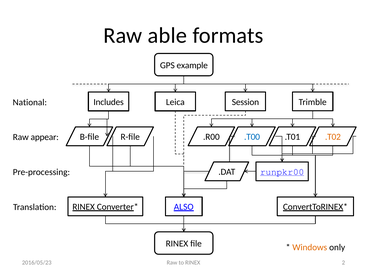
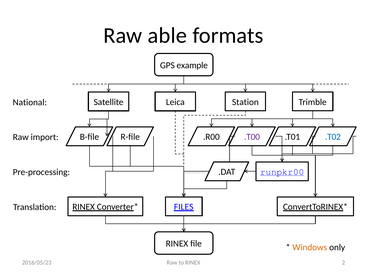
Includes: Includes -> Satellite (109, 102)
Session: Session -> Station (245, 102)
.T00 colour: blue -> purple (252, 137)
.T02 colour: orange -> blue (333, 137)
appear: appear -> import (45, 137)
ALSO: ALSO -> FILES (184, 207)
